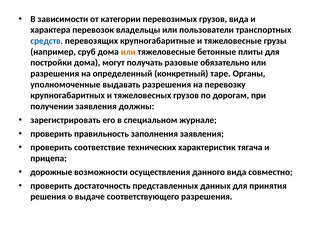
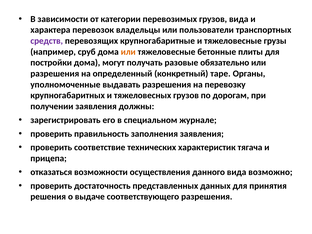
средств colour: blue -> purple (47, 41)
дорожные: дорожные -> отказаться (51, 172)
совместно: совместно -> возможно (270, 172)
